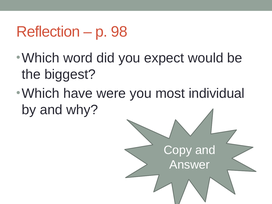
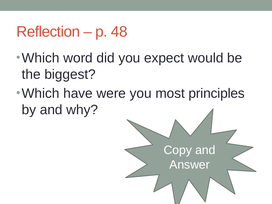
98: 98 -> 48 (119, 32)
individual: individual -> principles (217, 93)
